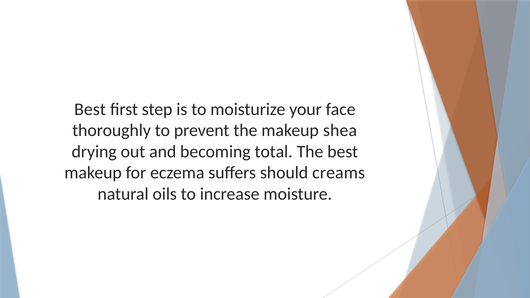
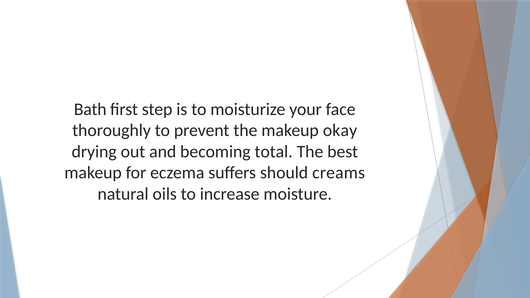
Best: Best -> Bath (90, 109)
shea: shea -> okay (340, 130)
